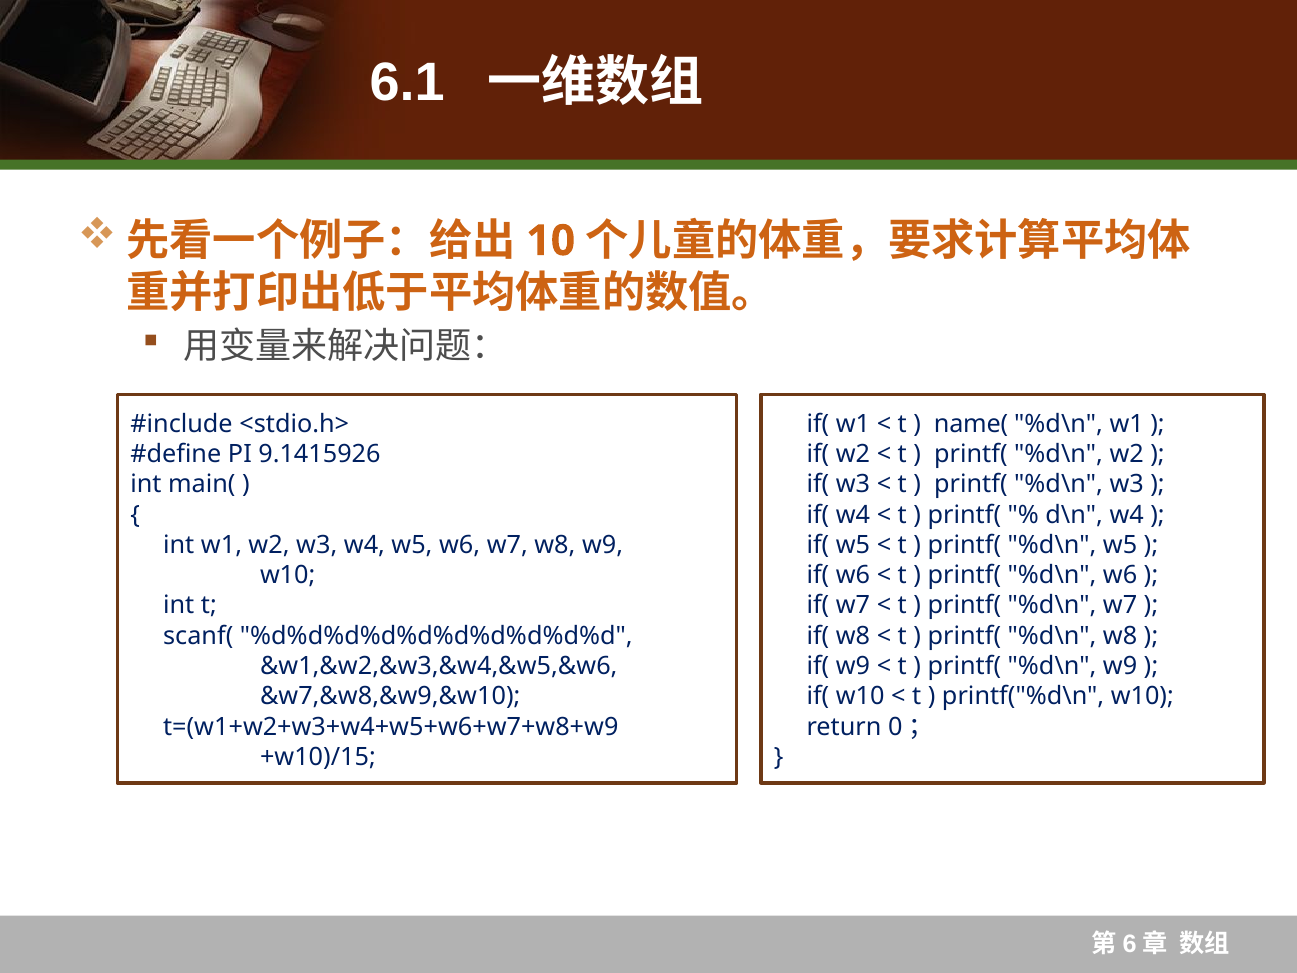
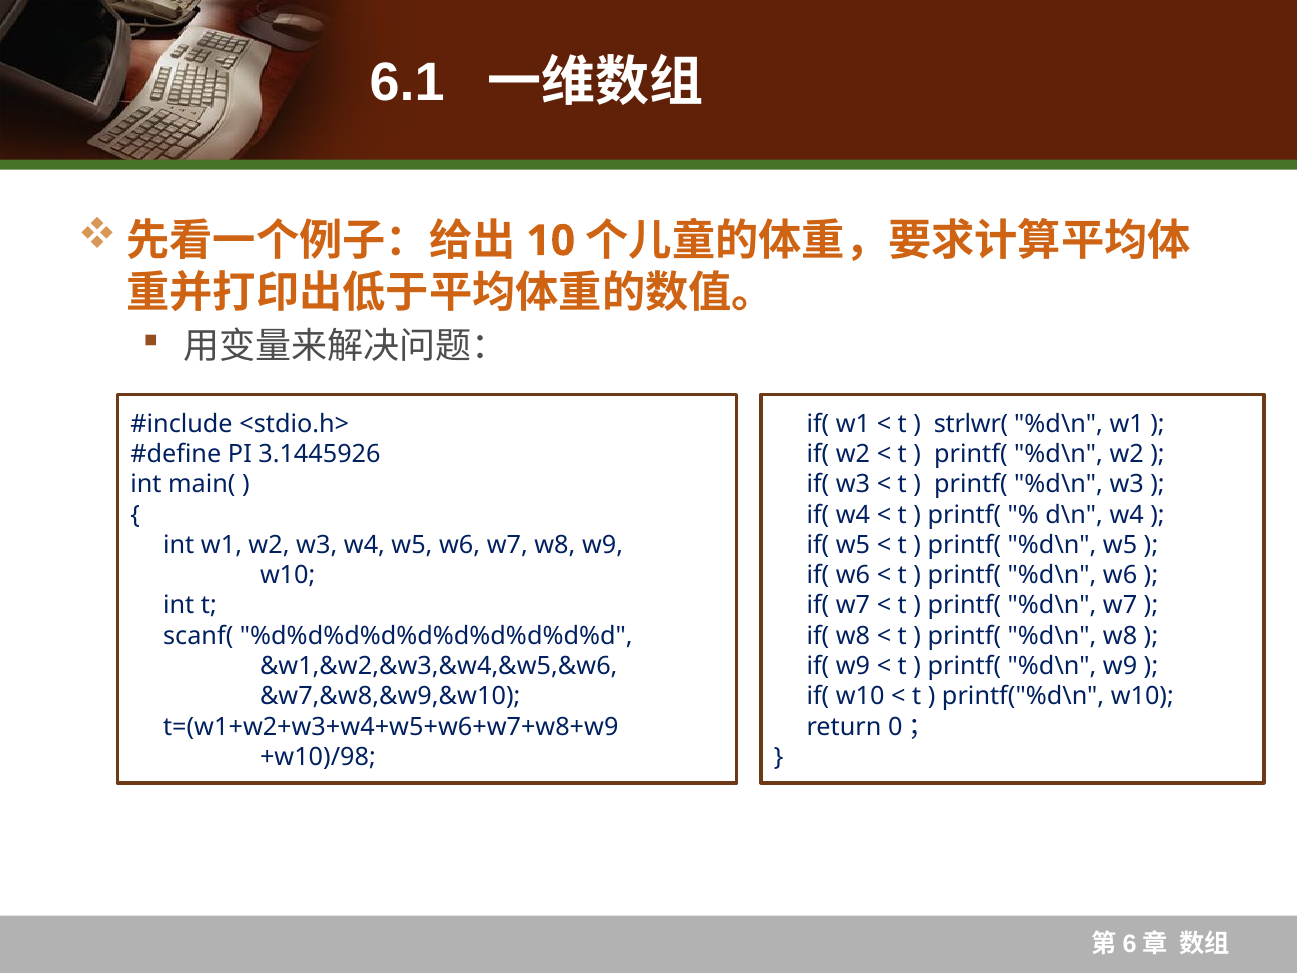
name(: name( -> strlwr( (971, 424)
9.1415926: 9.1415926 -> 3.1445926 (319, 454)
+w10)/15: +w10)/15 -> +w10)/98 (318, 757)
